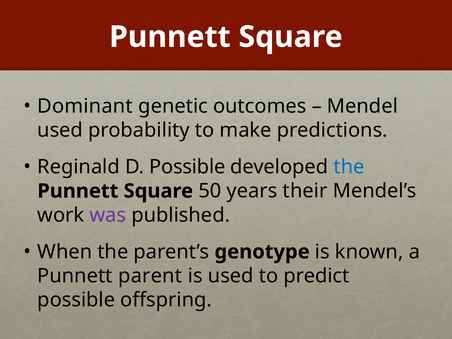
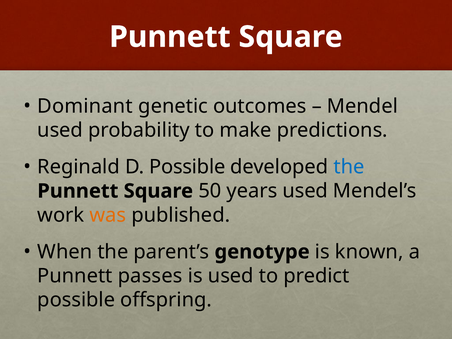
years their: their -> used (305, 191)
was colour: purple -> orange (108, 215)
parent: parent -> passes (150, 276)
